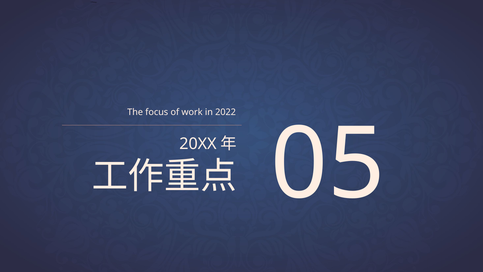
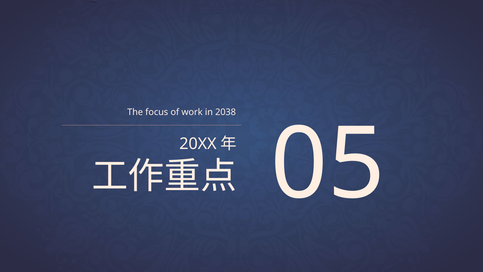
2022: 2022 -> 2038 (226, 112)
